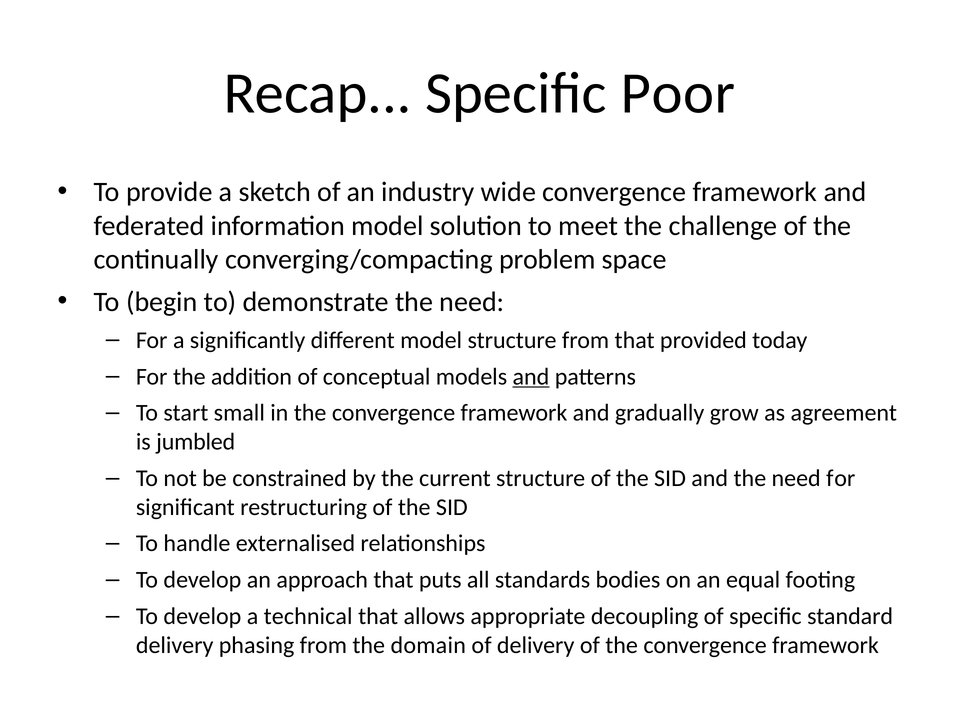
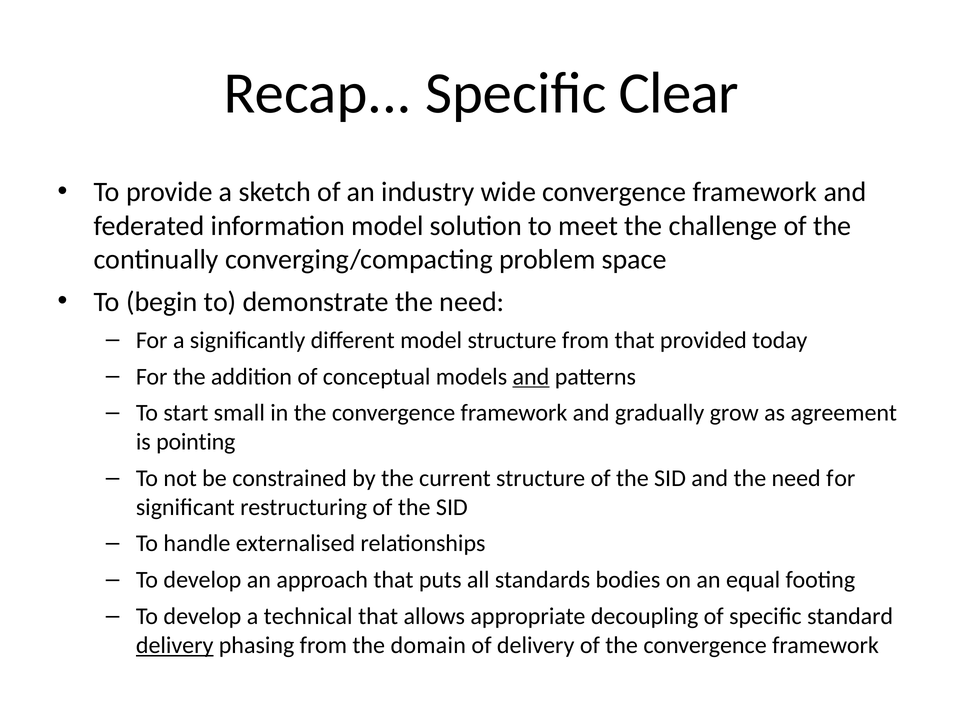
Poor: Poor -> Clear (679, 93)
jumbled: jumbled -> pointing (196, 442)
delivery underline: none -> present (175, 645)
